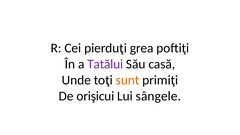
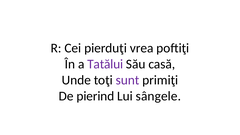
grea: grea -> vrea (142, 48)
sunt colour: orange -> purple (128, 80)
orişicui: orişicui -> pierind (95, 96)
